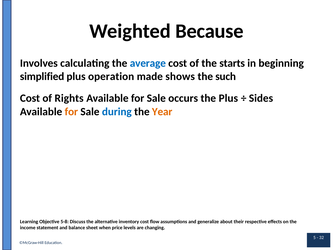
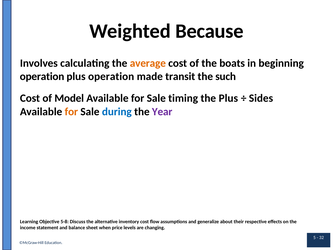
average colour: blue -> orange (148, 63)
starts: starts -> boats (232, 63)
simplified: simplified -> operation (42, 76)
shows: shows -> transit (180, 76)
Rights: Rights -> Model (69, 98)
occurs: occurs -> timing (183, 98)
Year colour: orange -> purple (162, 111)
